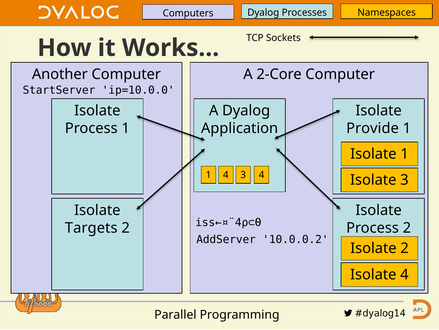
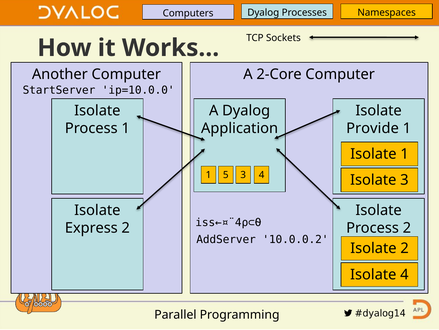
4: 4 -> 5 (226, 174)
Targets: Targets -> Express (91, 227)
